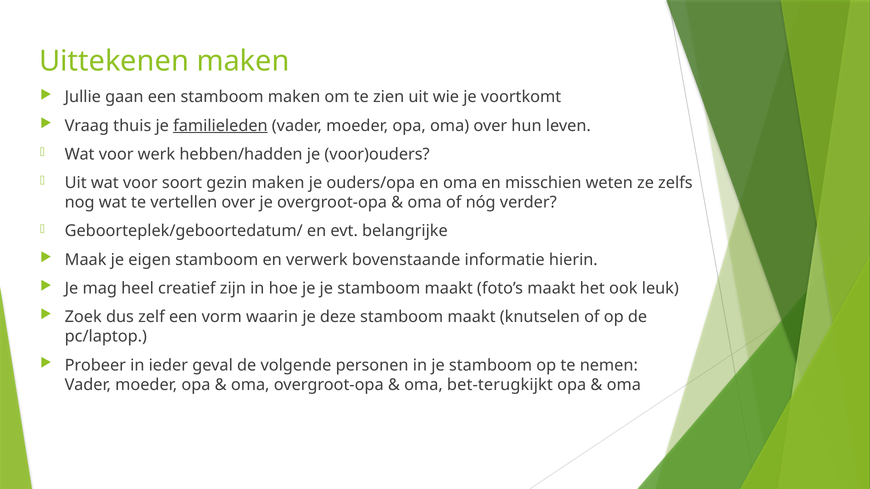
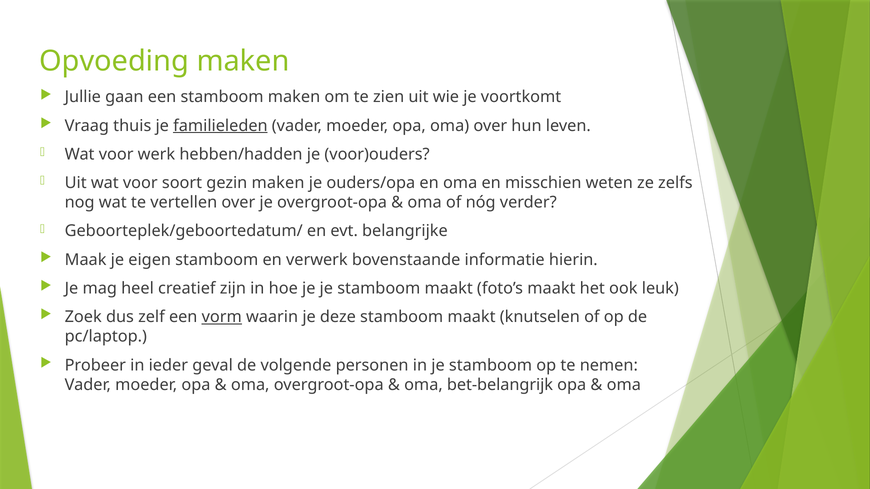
Uittekenen: Uittekenen -> Opvoeding (114, 61)
vorm underline: none -> present (222, 317)
bet-terugkijkt: bet-terugkijkt -> bet-belangrijk (500, 385)
